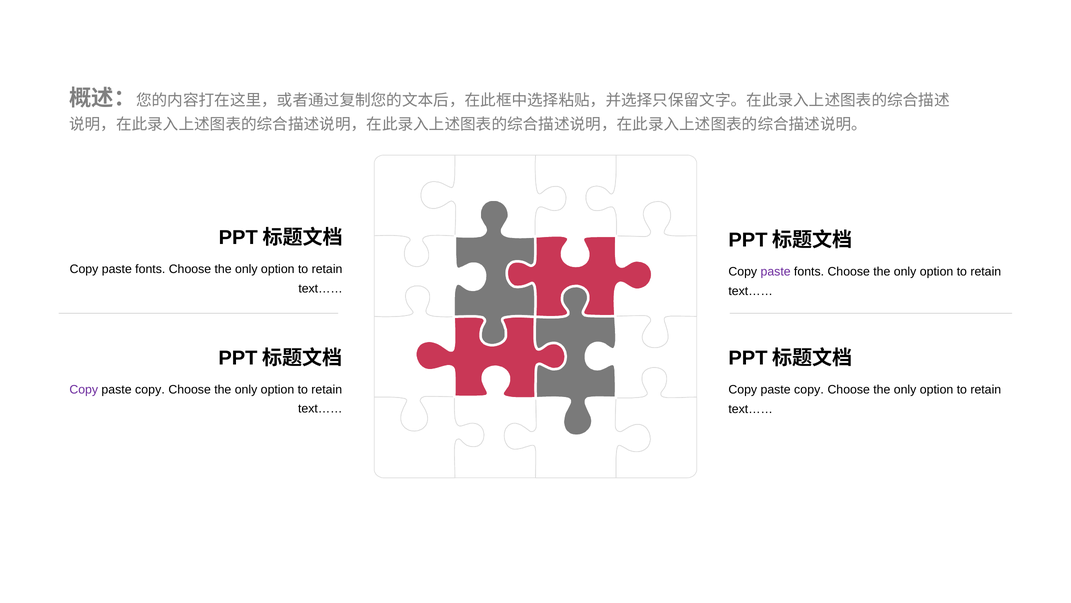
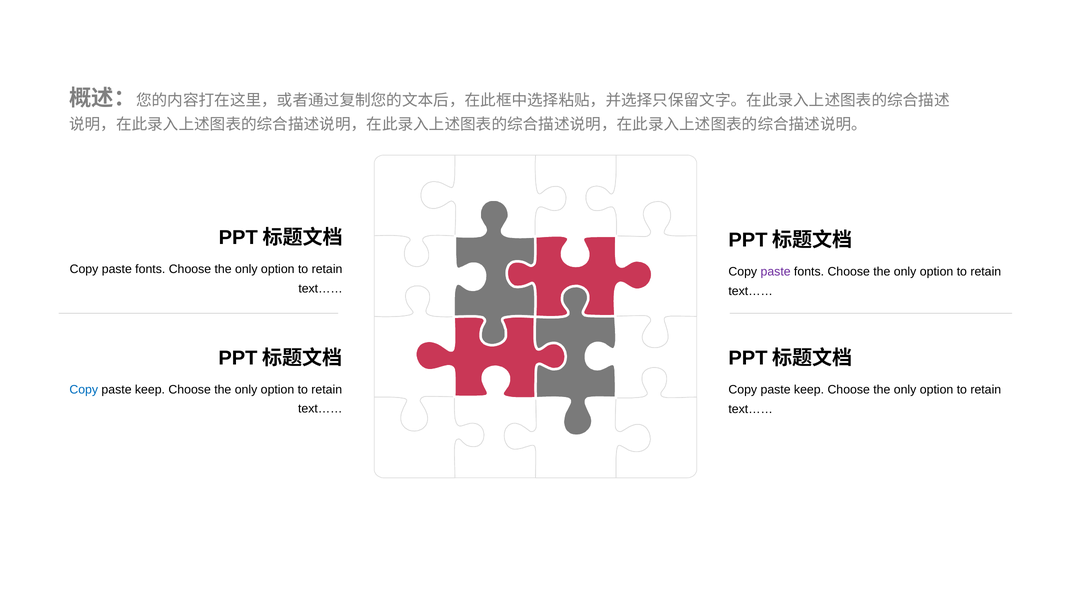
Copy colour: purple -> blue (84, 389)
copy: copy -> keep (150, 389)
copy: copy -> keep (809, 390)
